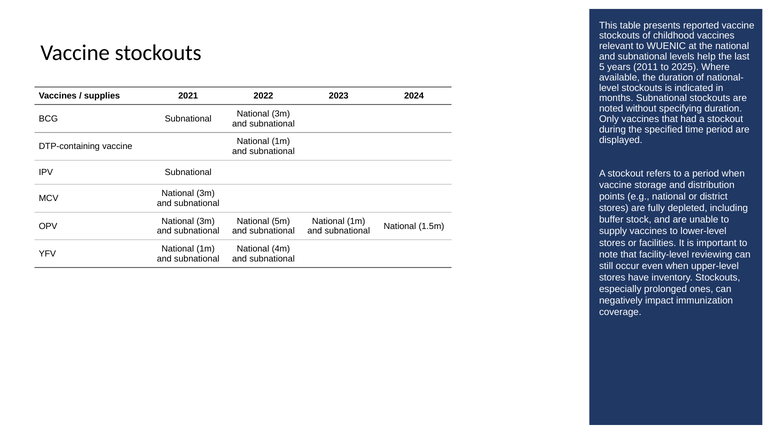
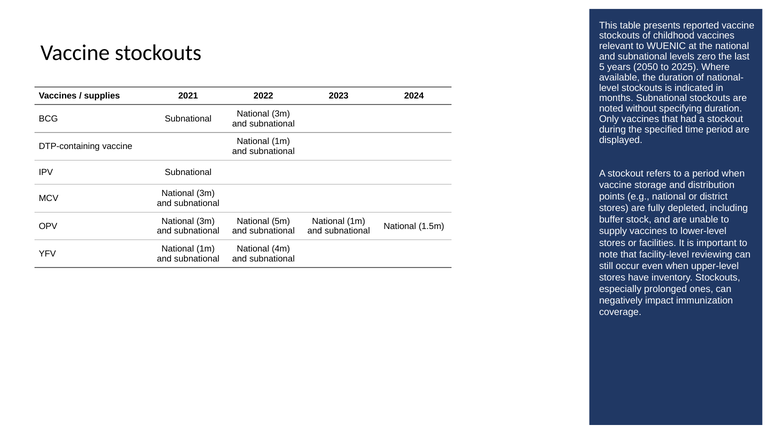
help: help -> zero (706, 57)
2011: 2011 -> 2050 (646, 67)
